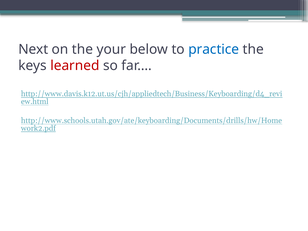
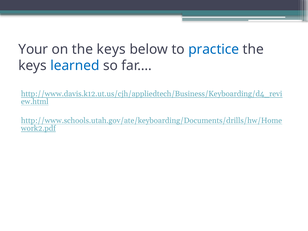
Next: Next -> Your (33, 49)
on the your: your -> keys (111, 49)
learned colour: red -> blue (75, 66)
